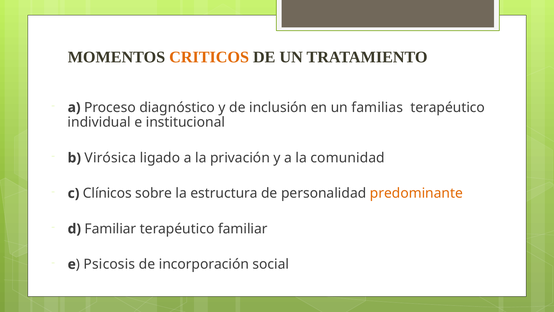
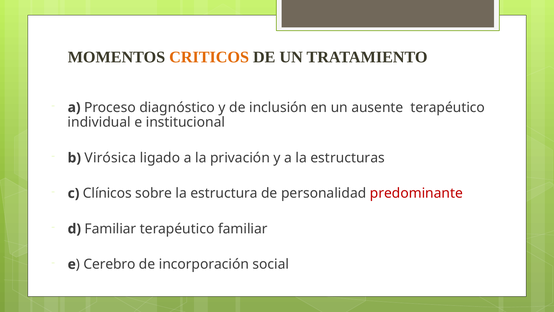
familias: familias -> ausente (377, 107)
comunidad: comunidad -> estructuras (348, 158)
predominante colour: orange -> red (416, 193)
Psicosis: Psicosis -> Cerebro (110, 264)
